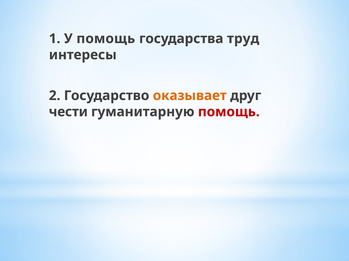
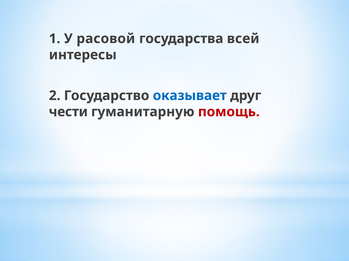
У помощь: помощь -> расовой (106, 39)
труд: труд -> всей (243, 39)
оказывает colour: orange -> blue (190, 96)
